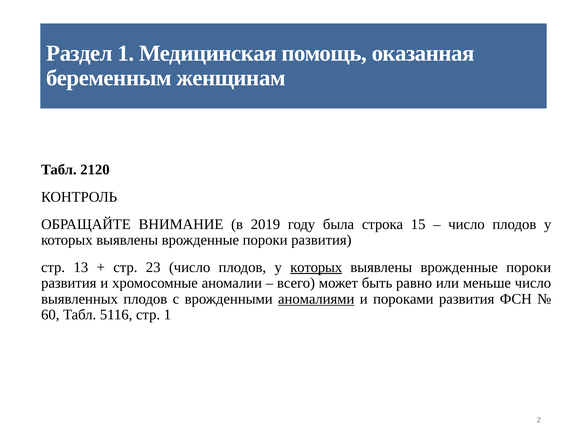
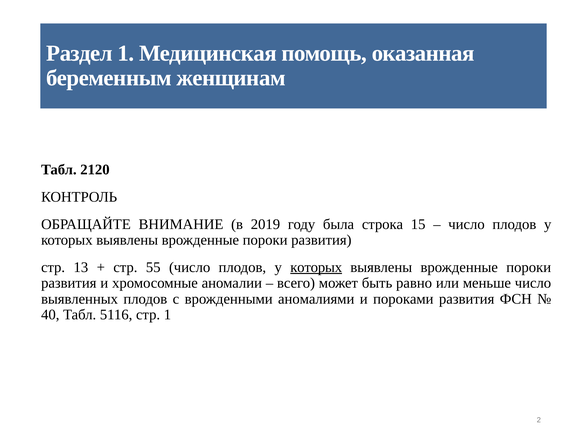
23: 23 -> 55 (153, 267)
аномалиями underline: present -> none (316, 299)
60: 60 -> 40 (50, 315)
